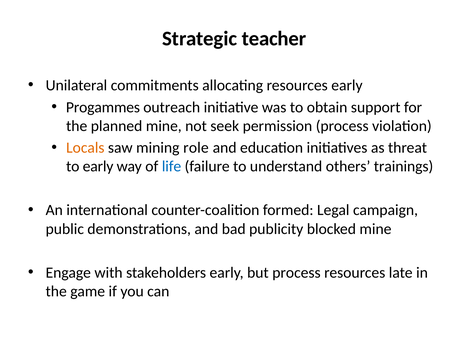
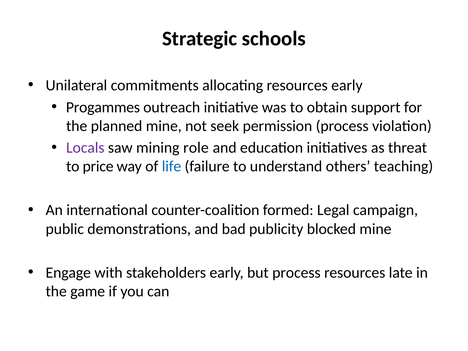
teacher: teacher -> schools (274, 38)
Locals colour: orange -> purple (85, 148)
to early: early -> price (98, 166)
trainings: trainings -> teaching (404, 166)
